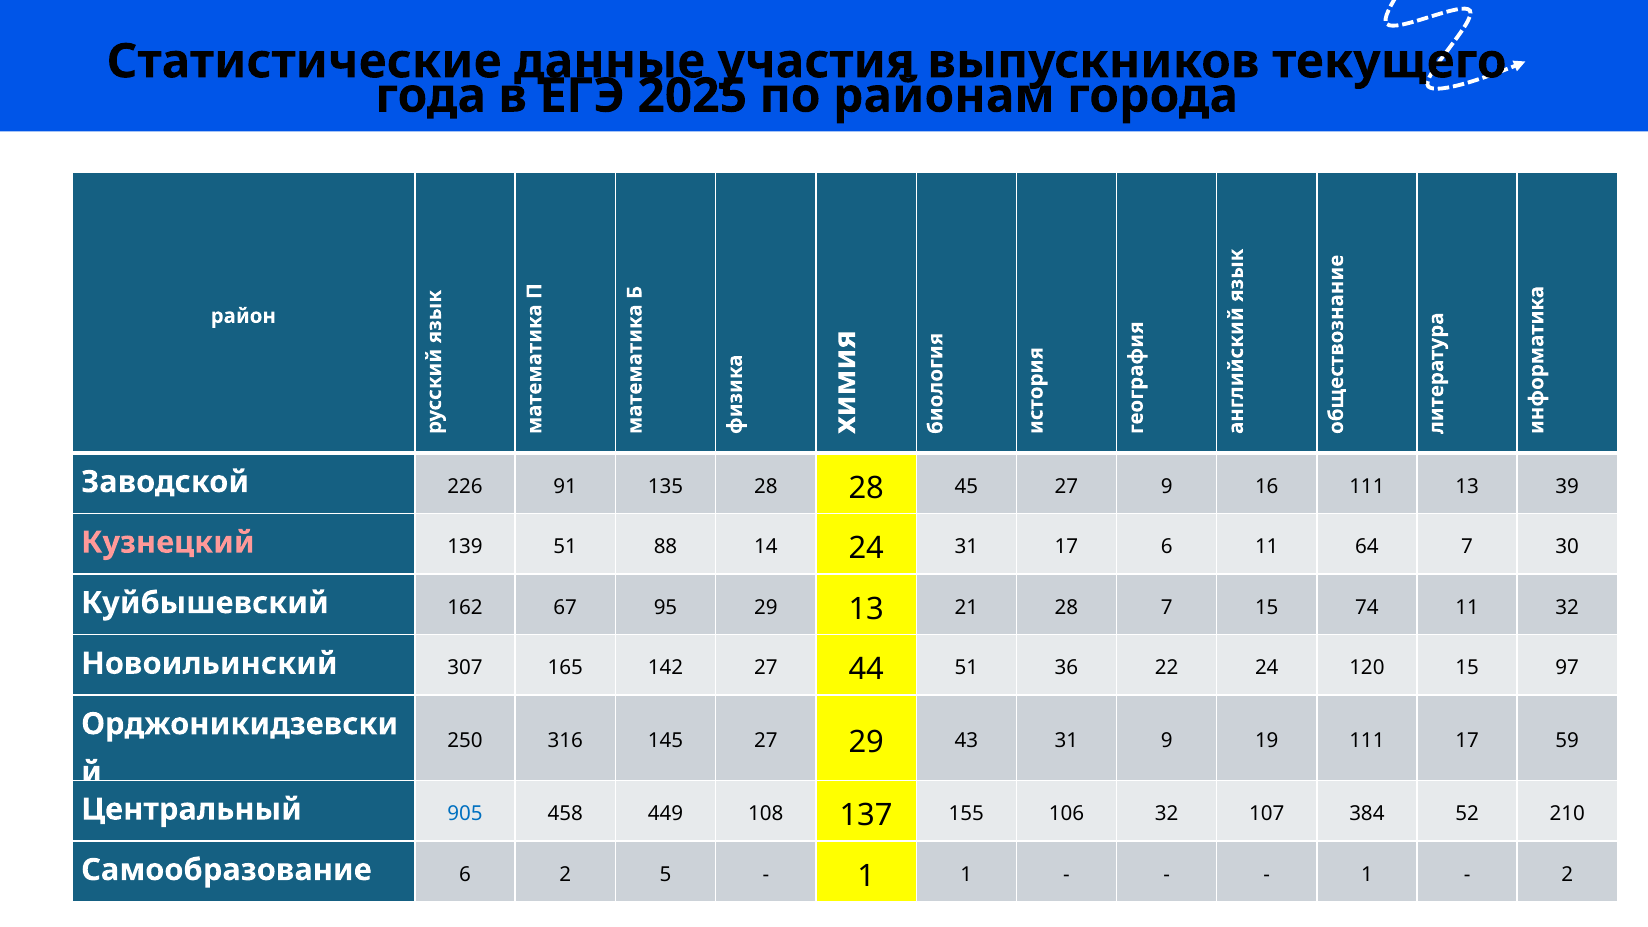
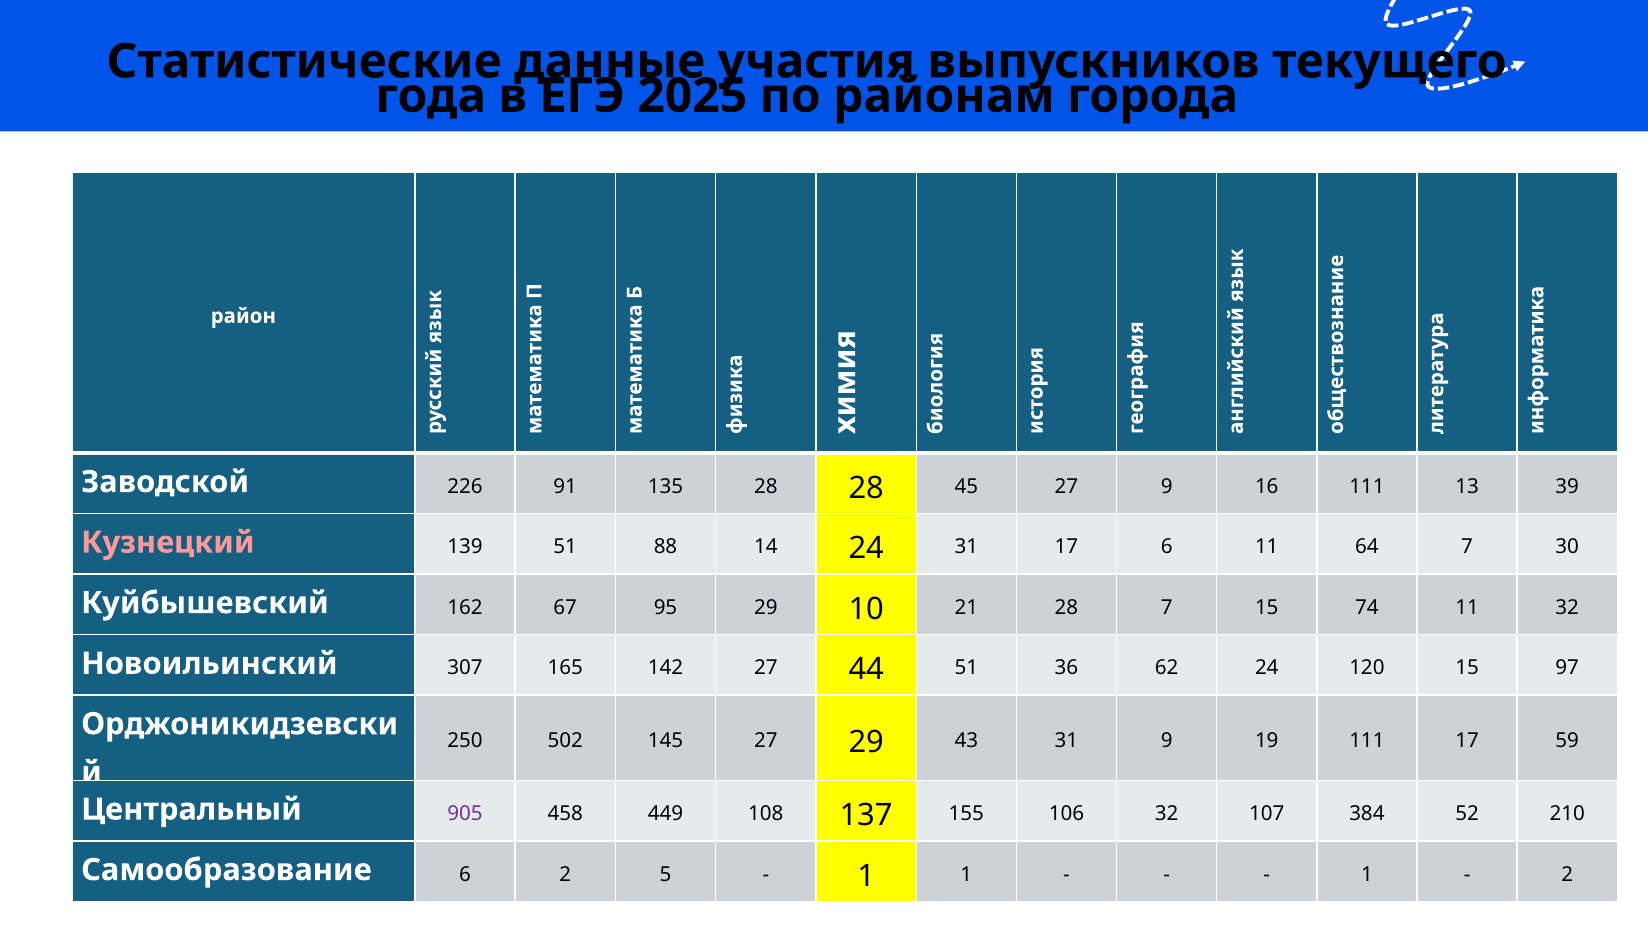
29 13: 13 -> 10 (866, 609)
22: 22 -> 62 (1167, 668)
316: 316 -> 502 (565, 741)
905 colour: blue -> purple (465, 814)
